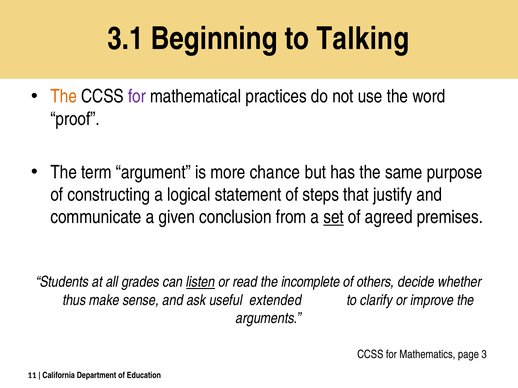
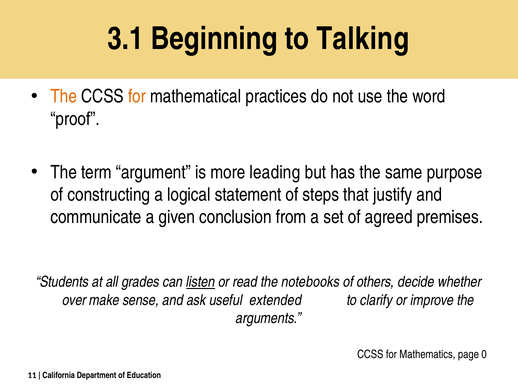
for colour: purple -> orange (137, 97)
chance: chance -> leading (275, 173)
set underline: present -> none (334, 217)
incomplete: incomplete -> notebooks (310, 282)
thus: thus -> over (74, 300)
3: 3 -> 0 (484, 355)
